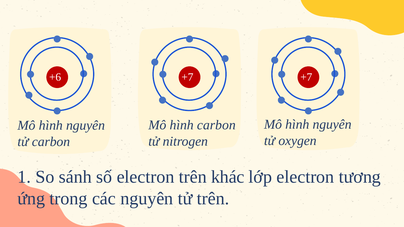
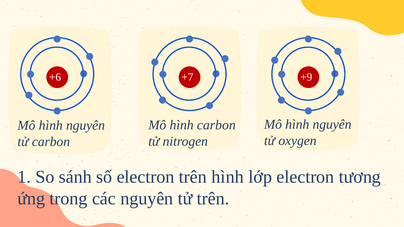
+7 +7: +7 -> +9 (306, 77)
trên khác: khác -> hình (228, 177)
